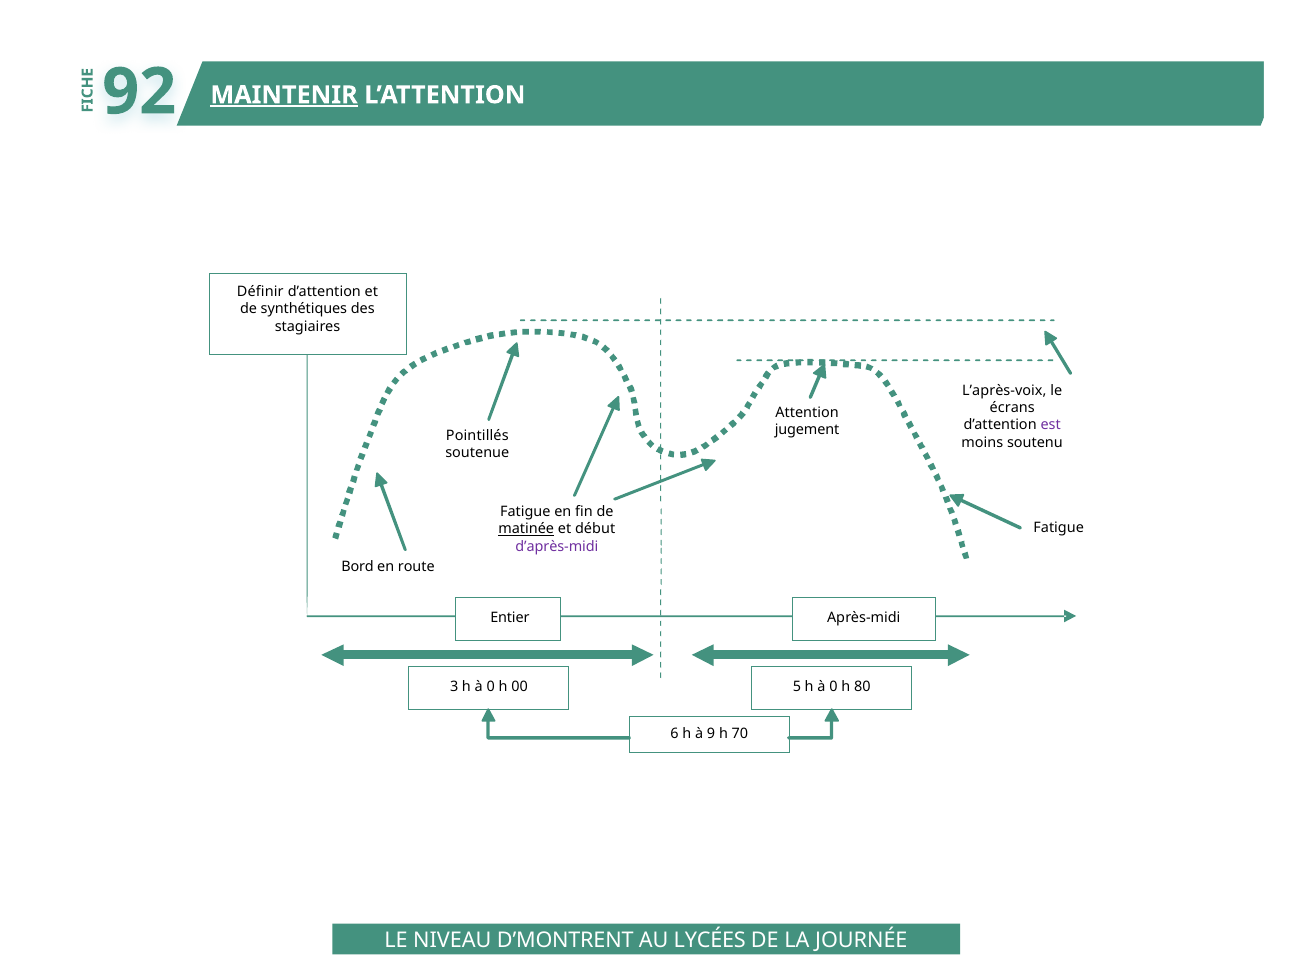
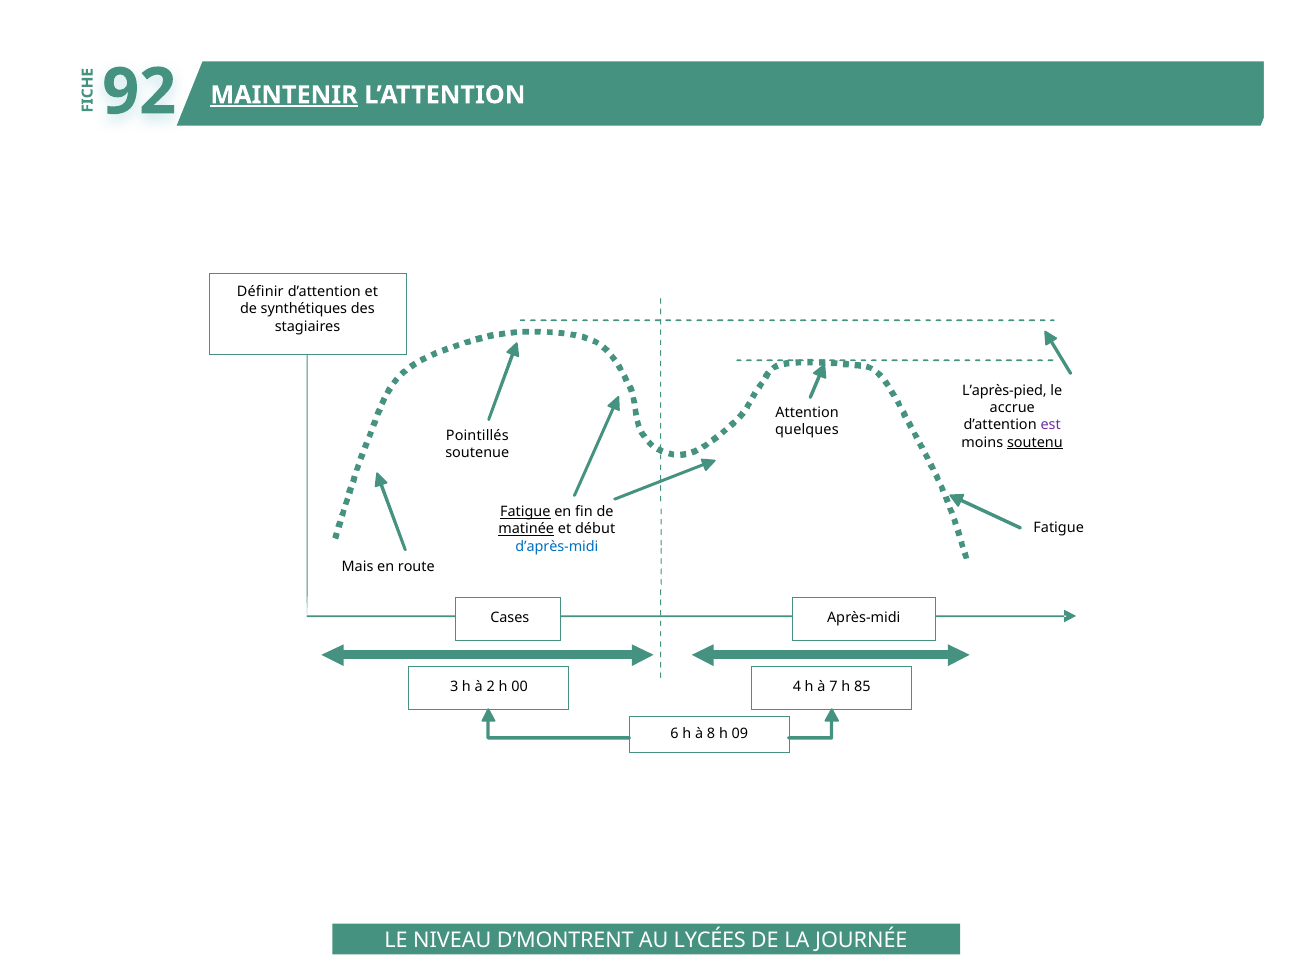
L’après-voix: L’après-voix -> L’après-pied (1004, 391)
écrans: écrans -> accrue (1012, 408)
jugement: jugement -> quelques (807, 430)
soutenu underline: none -> present (1035, 443)
Fatigue underline: none -> present (525, 512)
d’après-midi colour: purple -> blue (557, 547)
Bord: Bord -> Mais (357, 567)
Entier: Entier -> Cases (510, 618)
3 h à 0: 0 -> 2 (491, 687)
5: 5 -> 4 (797, 687)
0: 0 -> 7 (833, 687)
80: 80 -> 85 (862, 687)
9: 9 -> 8 (711, 734)
70: 70 -> 09 (740, 734)
